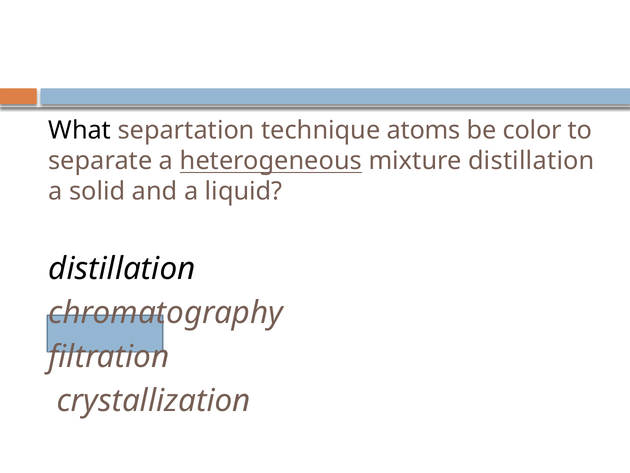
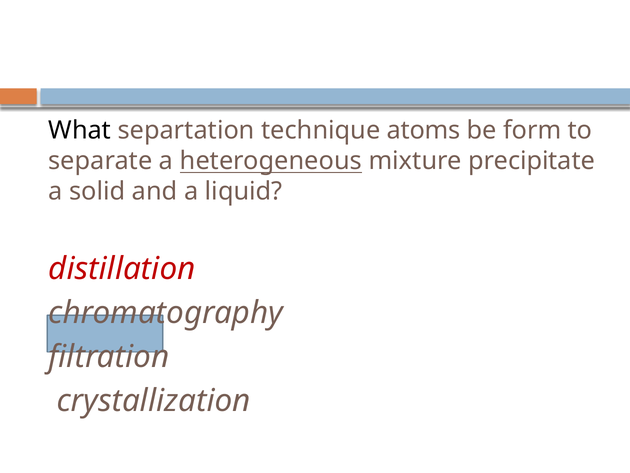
color: color -> form (532, 130)
mixture distillation: distillation -> precipitate (532, 161)
distillation colour: black -> red (122, 269)
